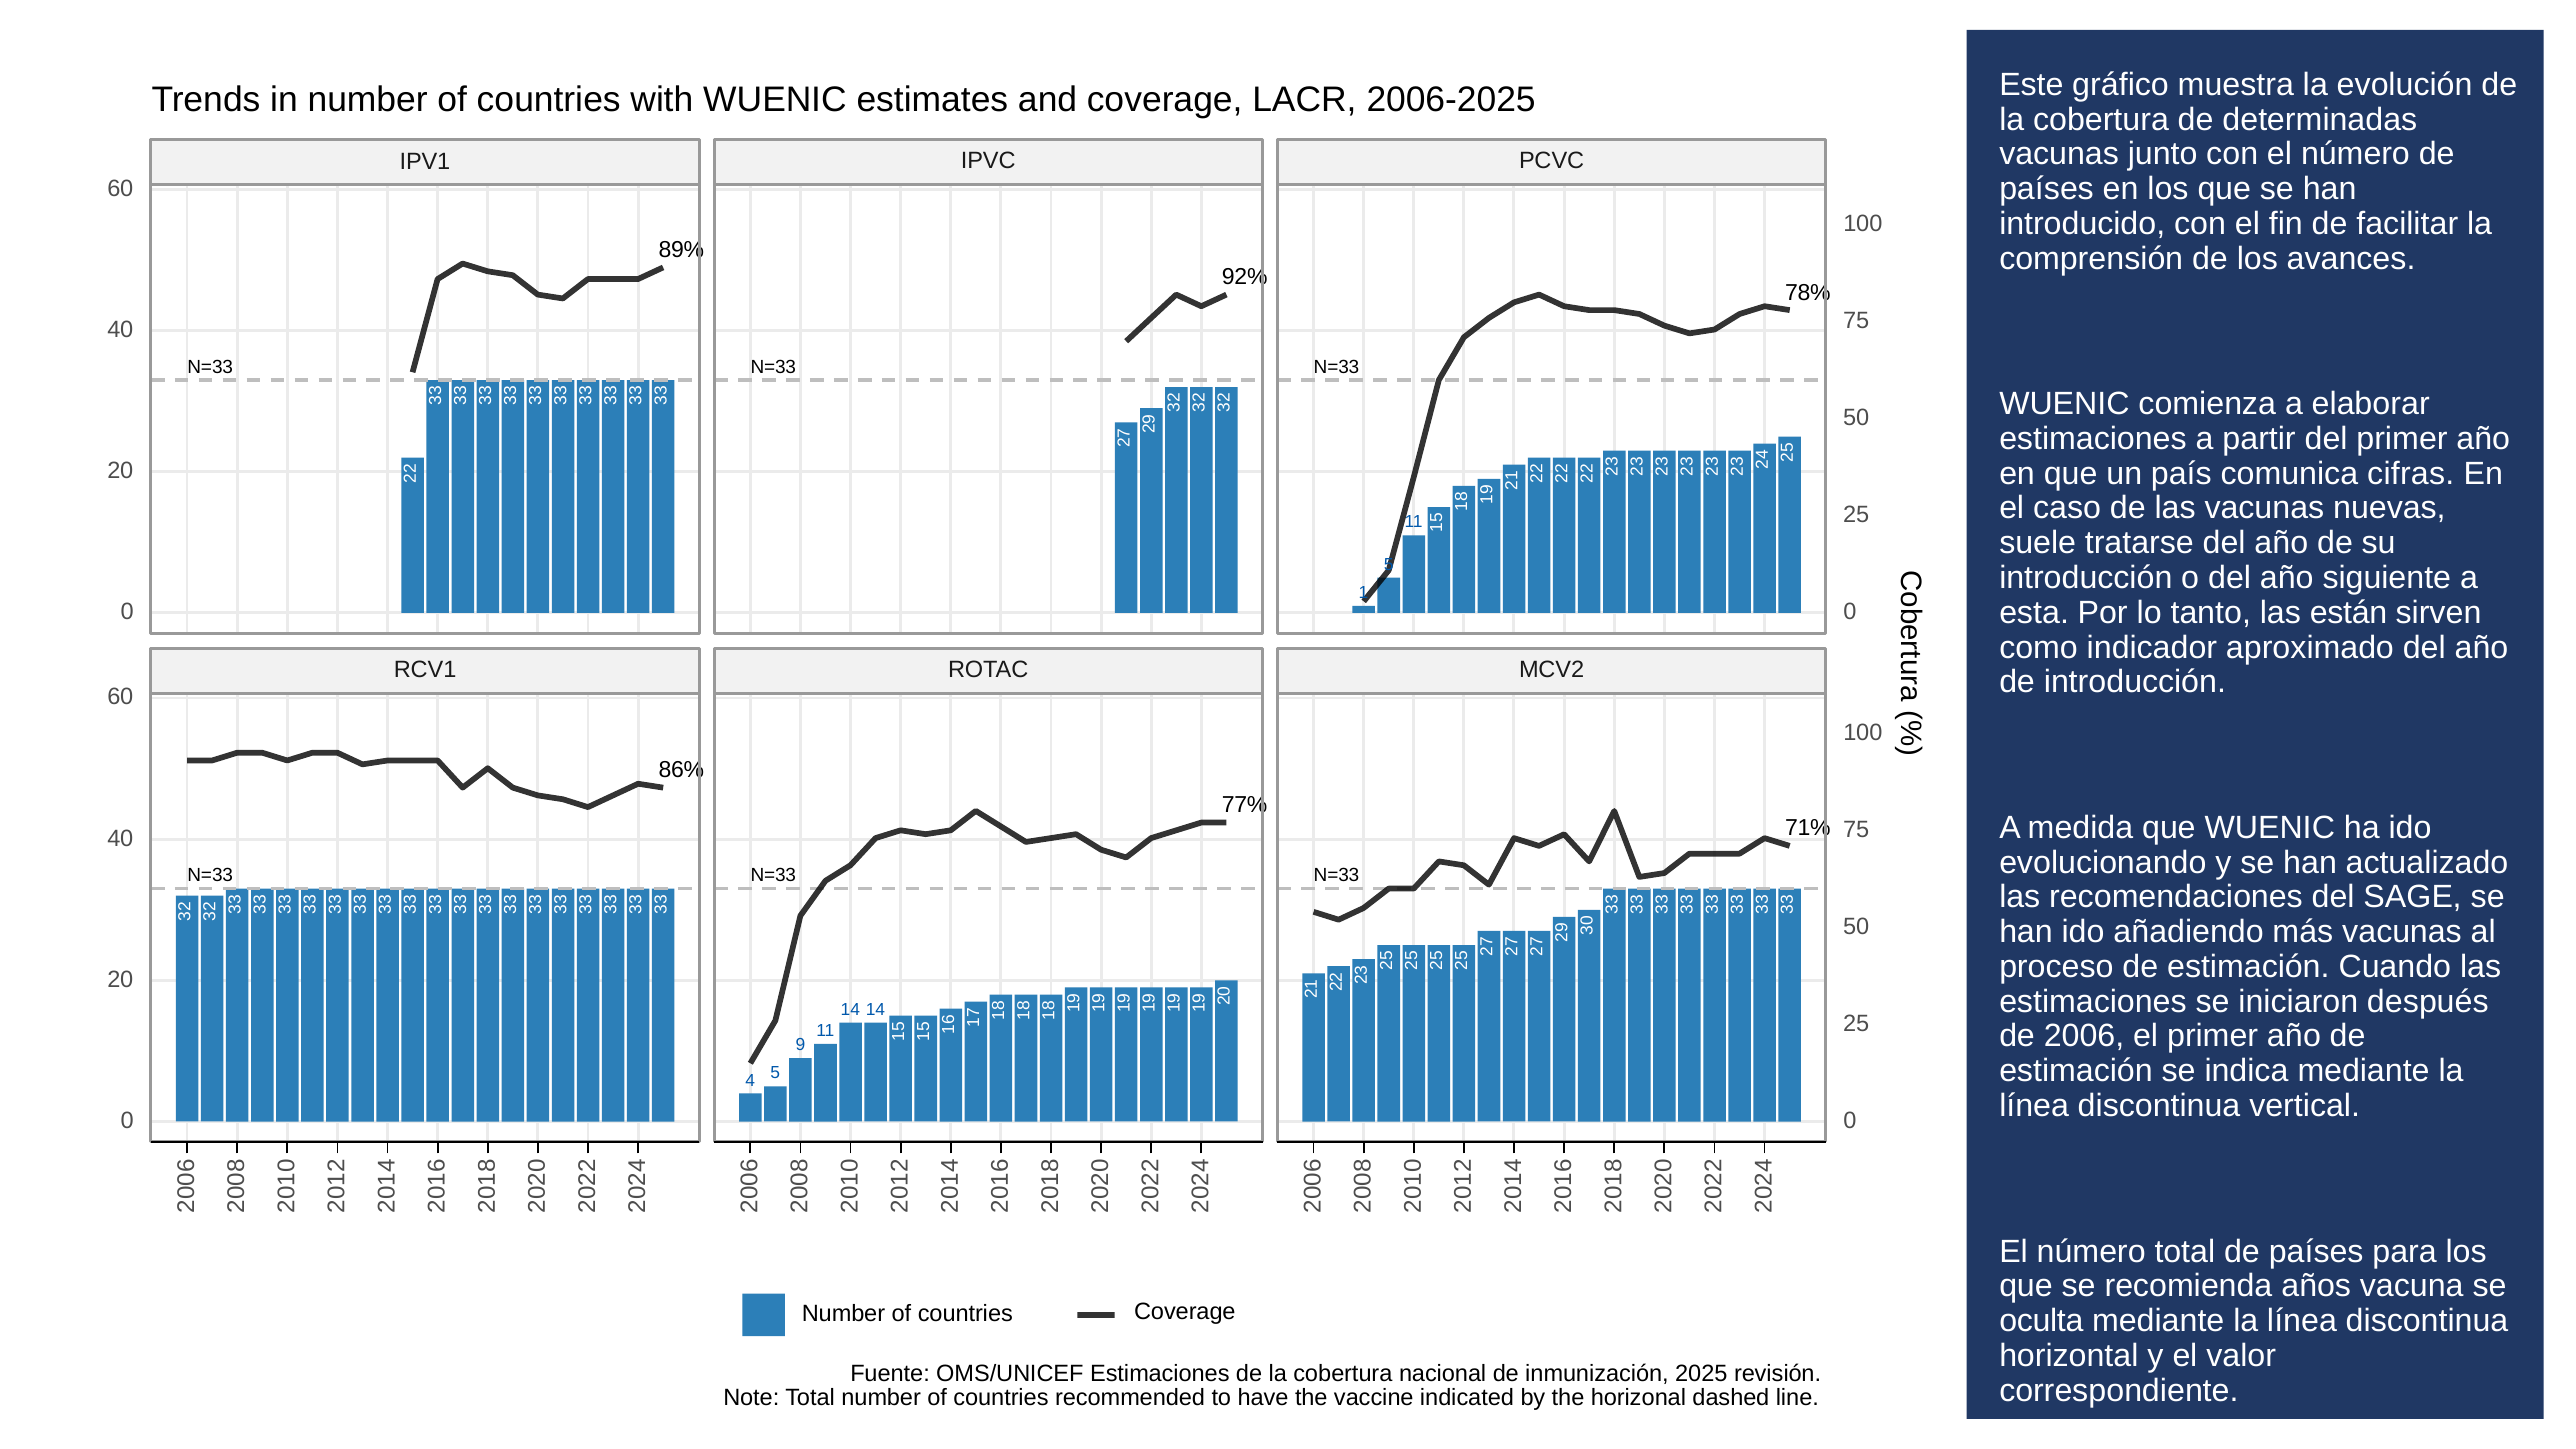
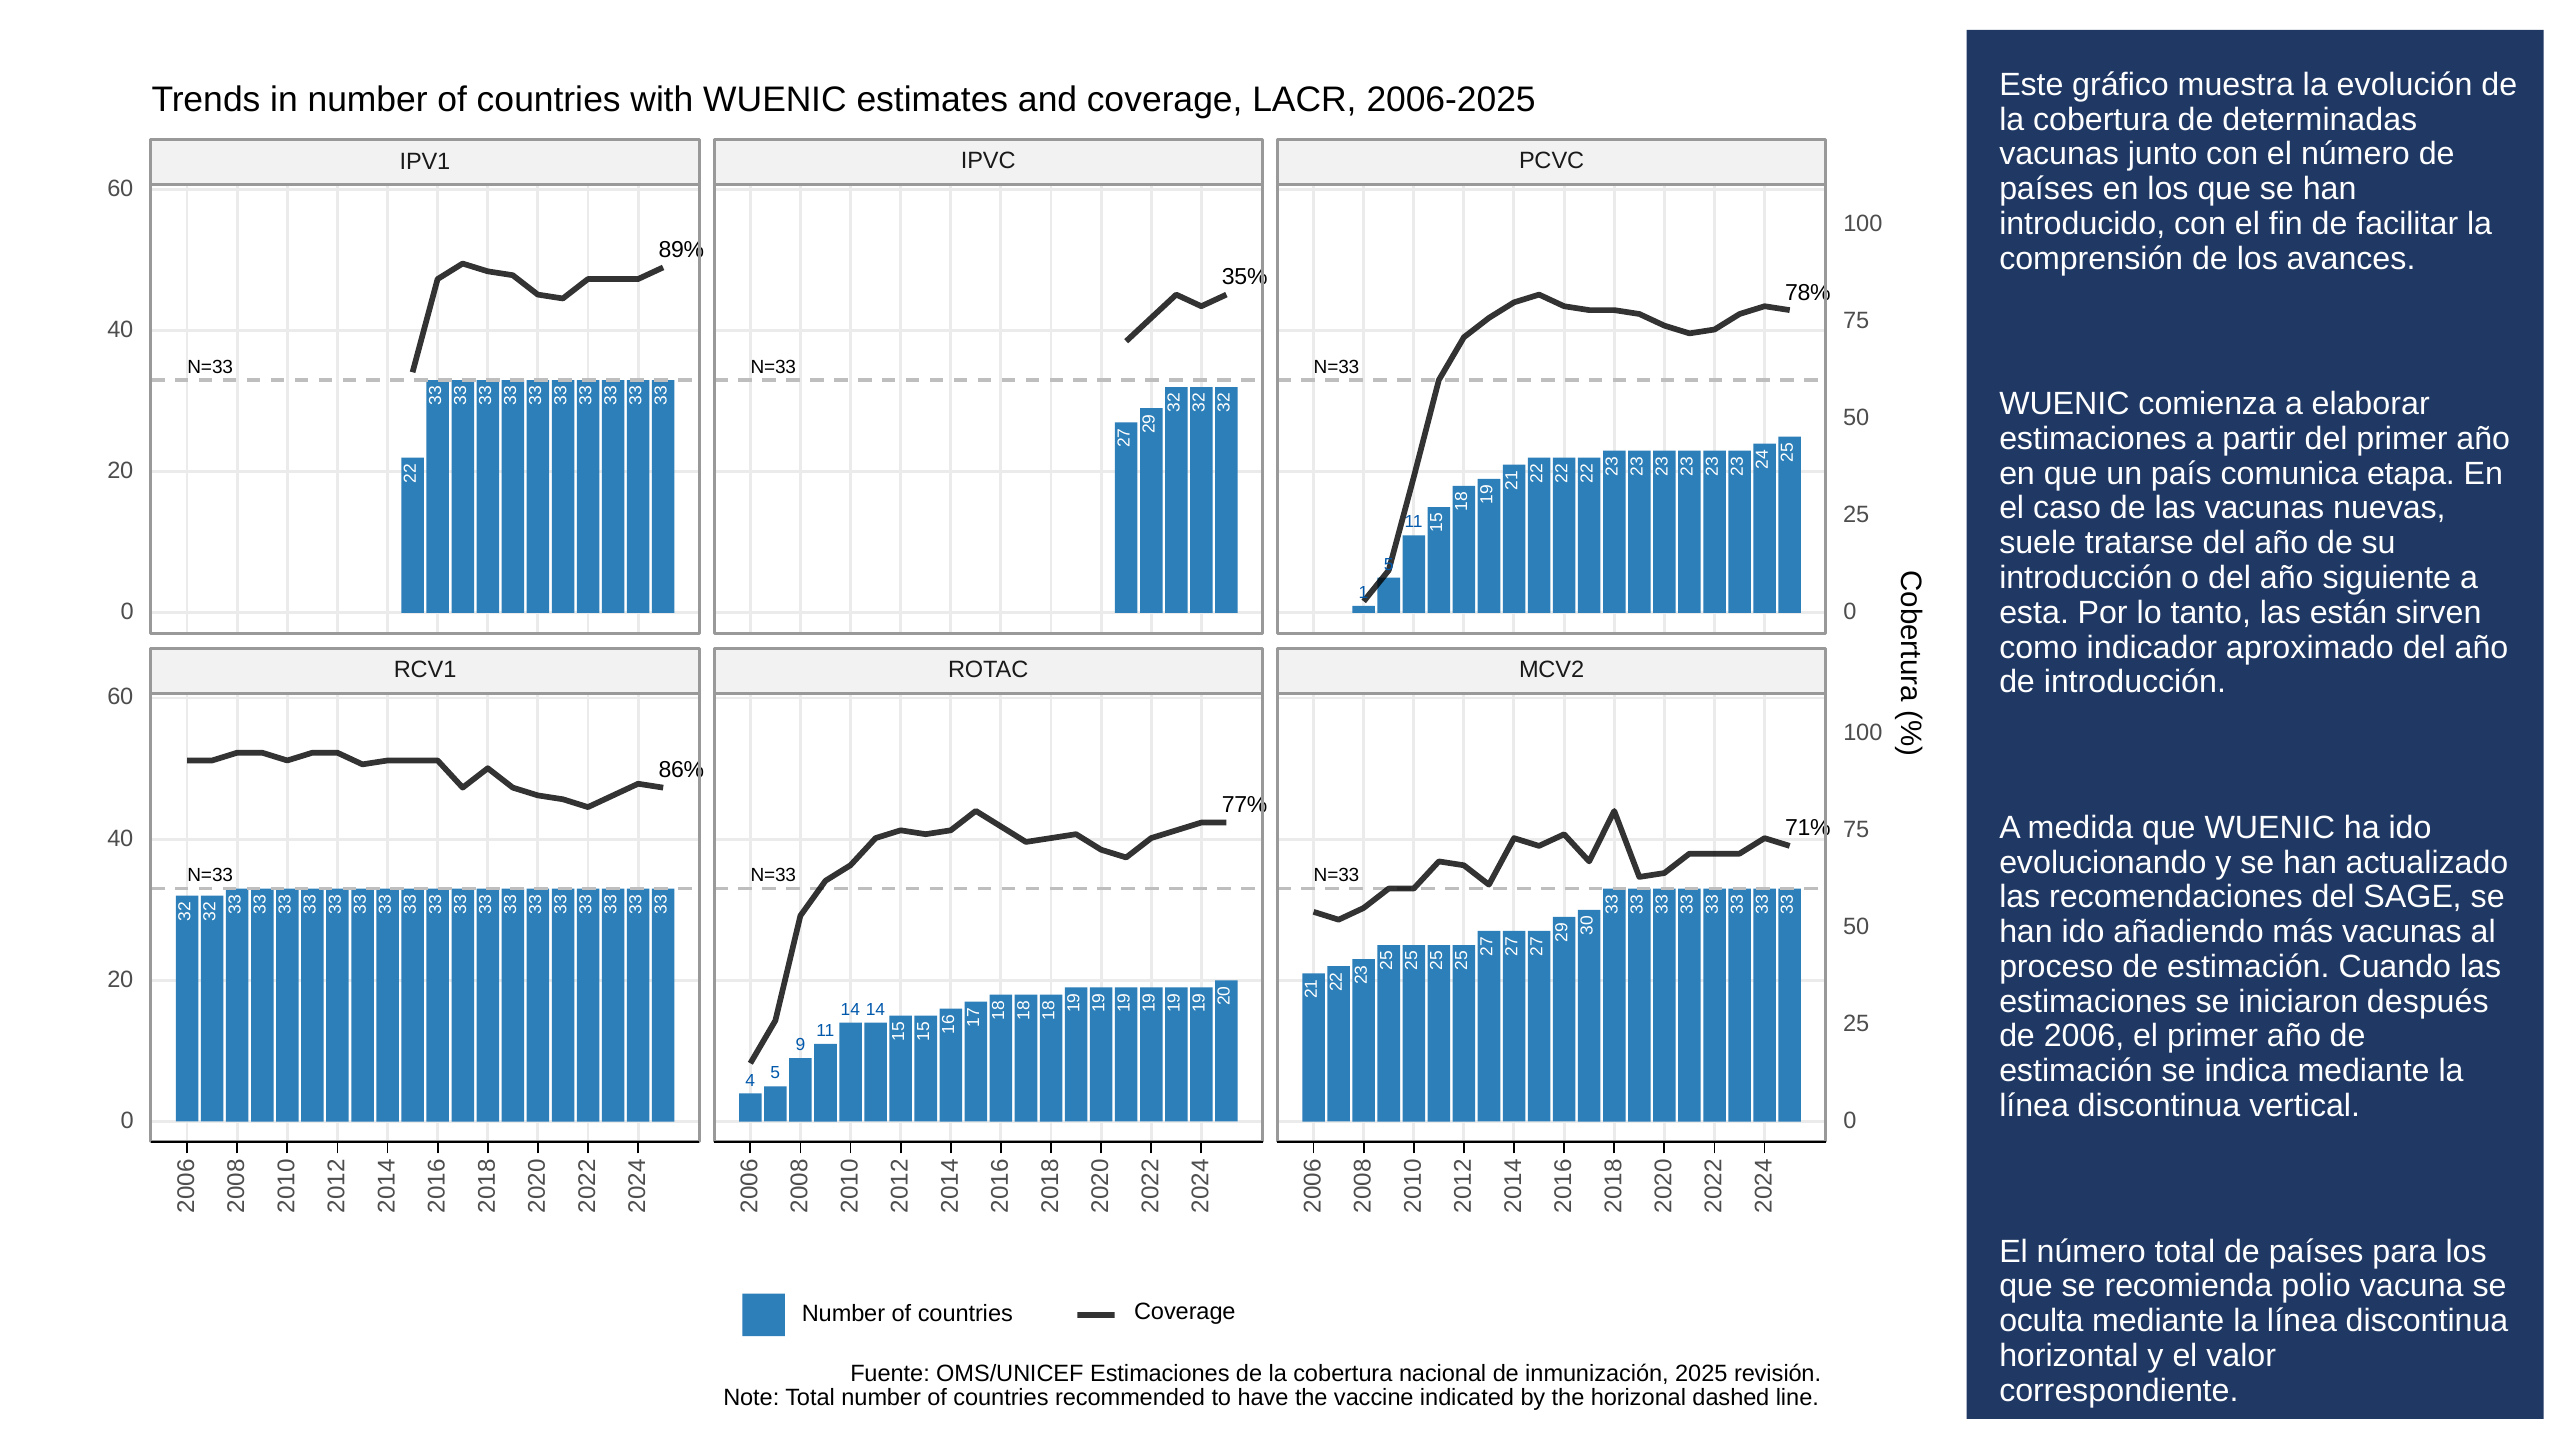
92%: 92% -> 35% (1245, 277)
cifras: cifras -> etapa (2411, 474)
años: años -> polio (2316, 1286)
